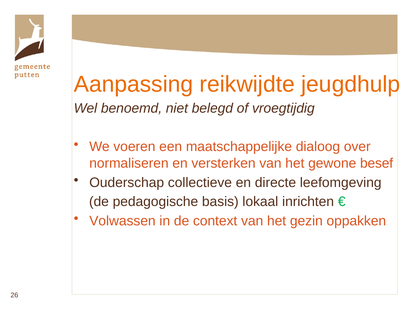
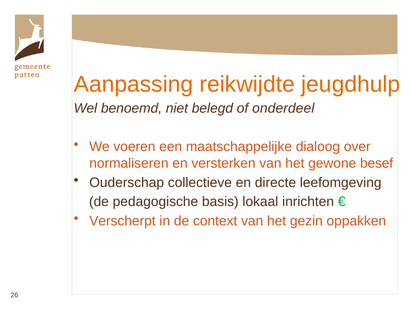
vroegtijdig: vroegtijdig -> onderdeel (283, 108)
Volwassen: Volwassen -> Verscherpt (122, 221)
